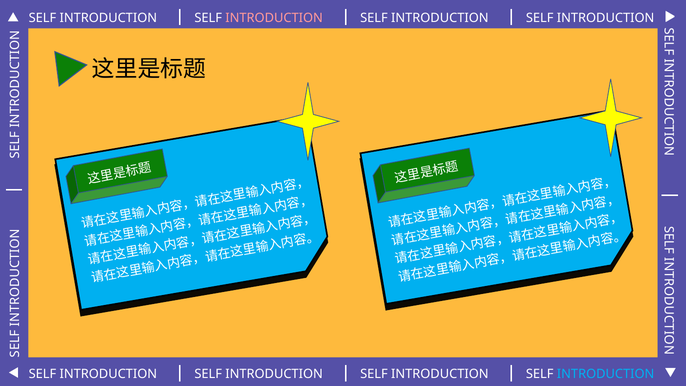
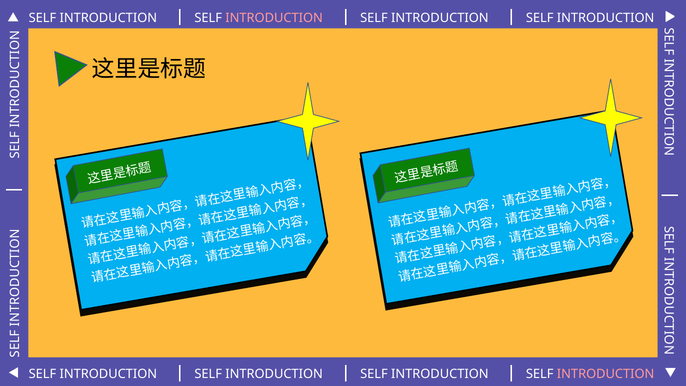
INTRODUCTION colour: light blue -> pink (606, 374)
